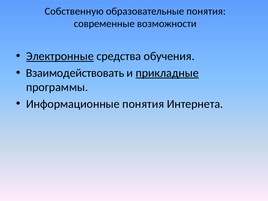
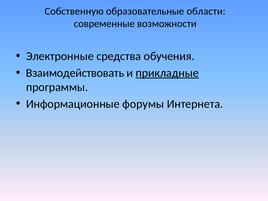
образовательные понятия: понятия -> области (206, 11)
Электронные underline: present -> none (60, 56)
Информационные понятия: понятия -> форумы (143, 104)
